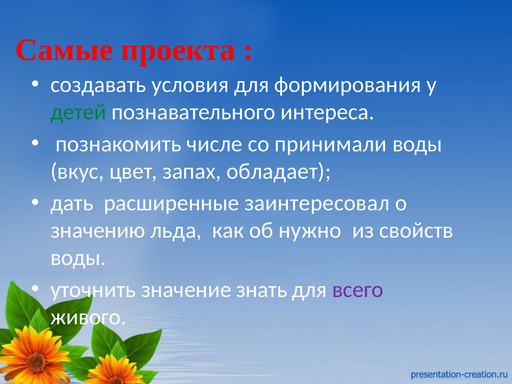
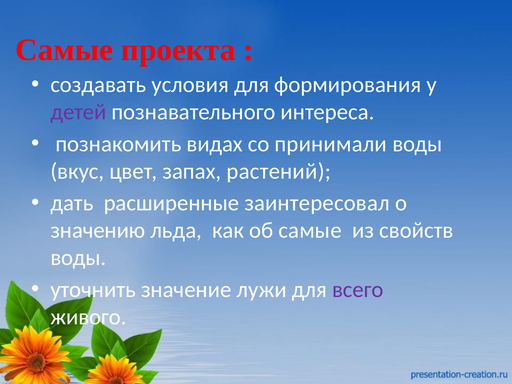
детей colour: green -> purple (78, 112)
числе: числе -> видах (215, 144)
обладает: обладает -> растений (279, 171)
об нужно: нужно -> самые (310, 230)
знать: знать -> лужи (262, 290)
